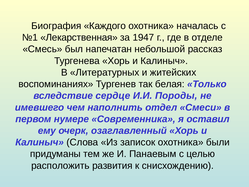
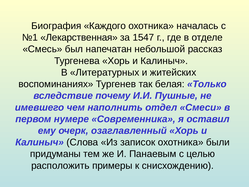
1947: 1947 -> 1547 (143, 37)
сердце: сердце -> почему (113, 96)
Породы: Породы -> Пушные (176, 96)
развития: развития -> примеры (112, 165)
